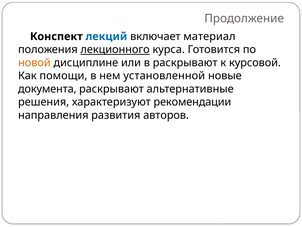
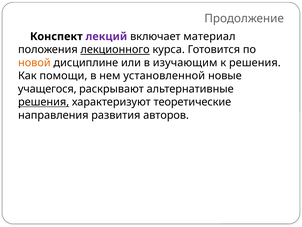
лекций colour: blue -> purple (106, 36)
в раскрывают: раскрывают -> изучающим (185, 63)
к курсовой: курсовой -> решения (255, 63)
документа: документа -> учащегося (47, 89)
решения underline: none -> present (44, 102)
рекомендации: рекомендации -> теоретические (192, 102)
